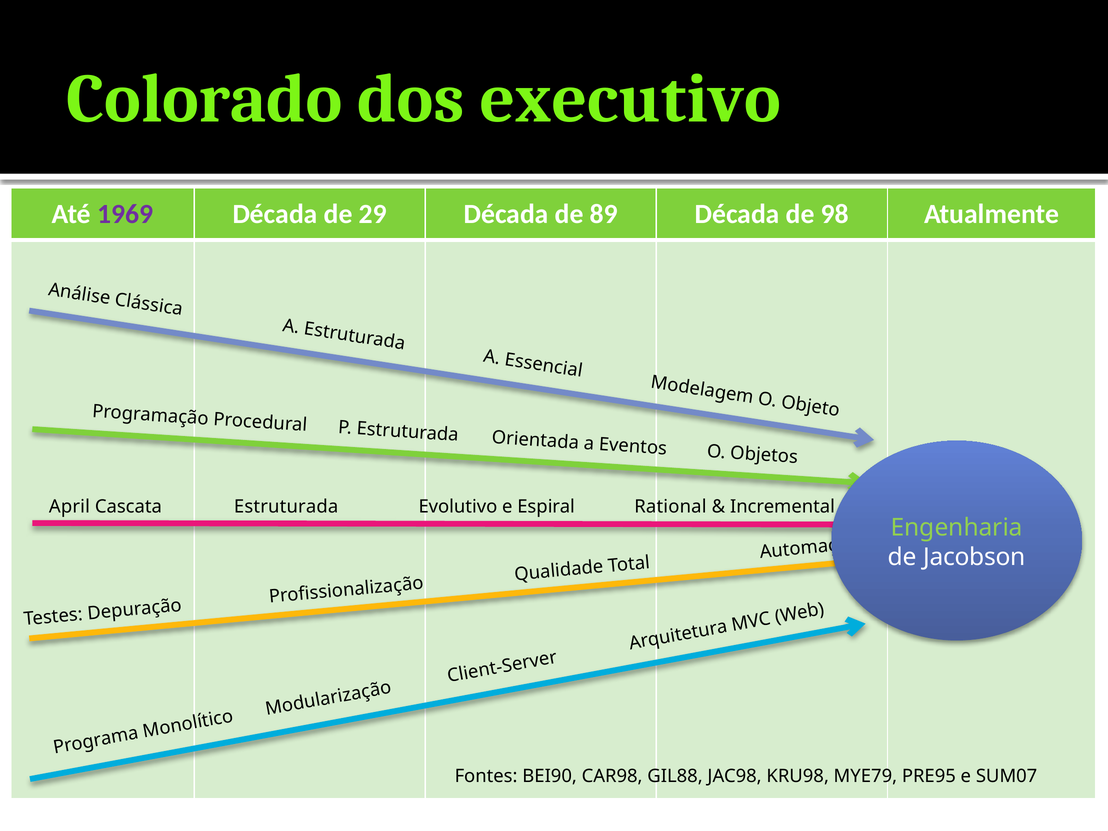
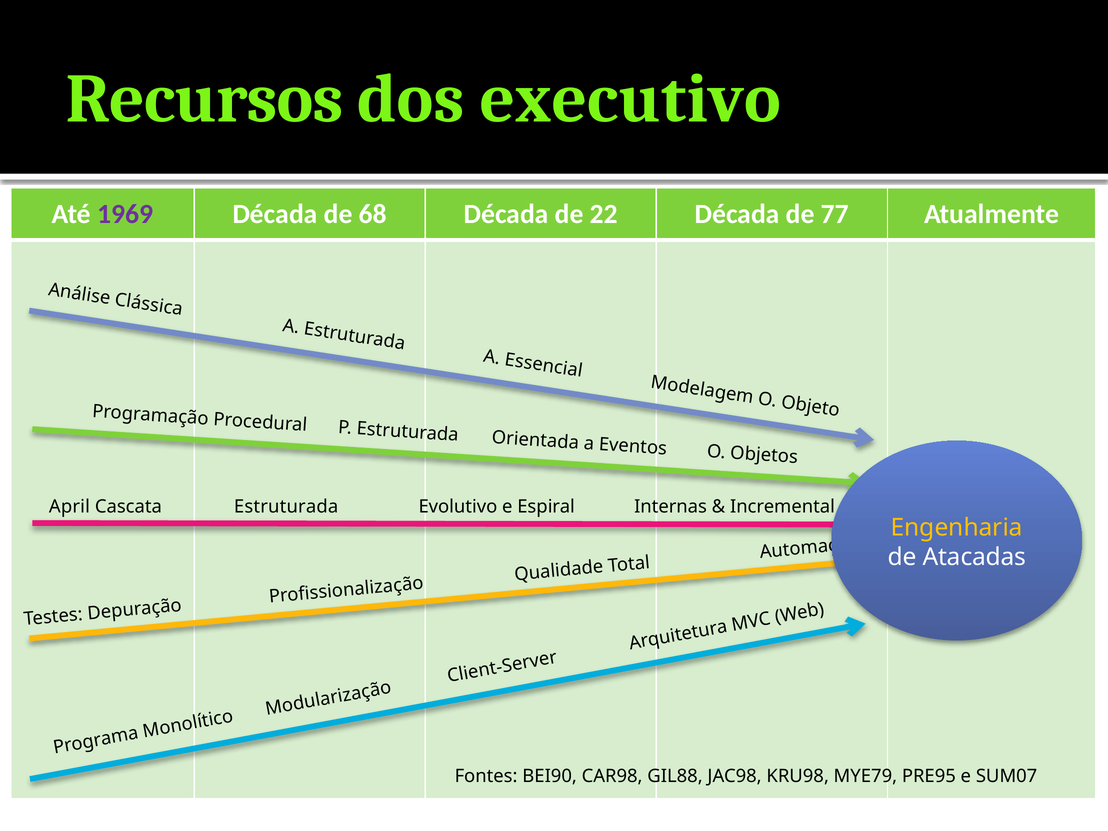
Colorado: Colorado -> Recursos (205, 99)
29: 29 -> 68 (373, 214)
89: 89 -> 22 (604, 214)
98: 98 -> 77 (835, 214)
Rational: Rational -> Internas (671, 506)
Engenharia colour: light green -> yellow (957, 528)
Jacobson: Jacobson -> Atacadas (974, 557)
